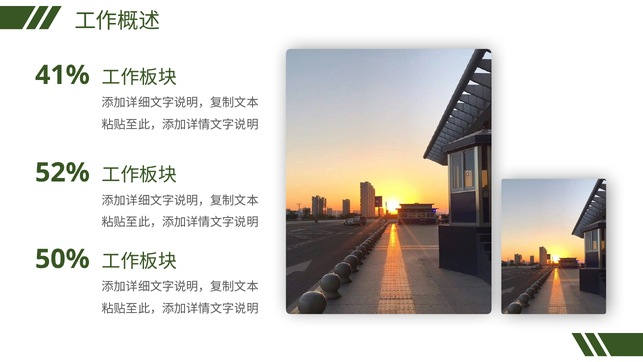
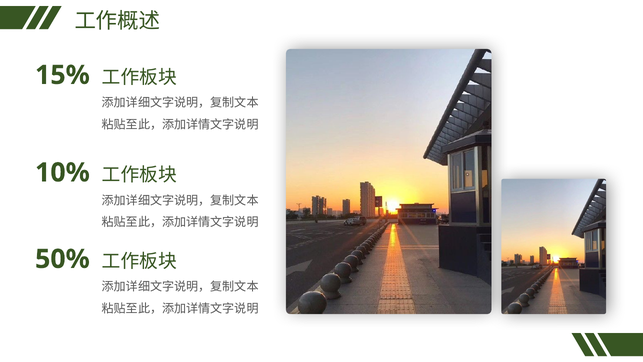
41%: 41% -> 15% (62, 75)
52%: 52% -> 10% (62, 172)
